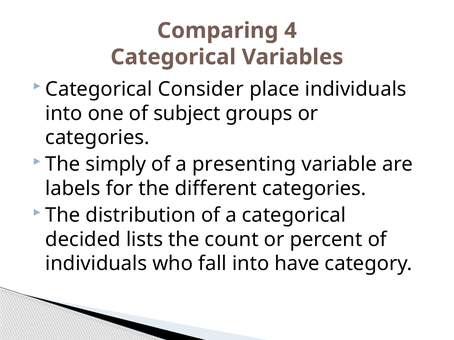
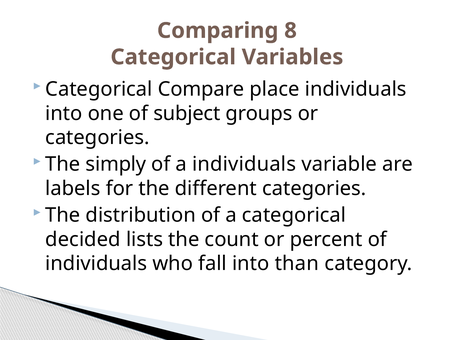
4: 4 -> 8 (291, 31)
Consider: Consider -> Compare (201, 89)
a presenting: presenting -> individuals (244, 165)
have: have -> than (297, 264)
